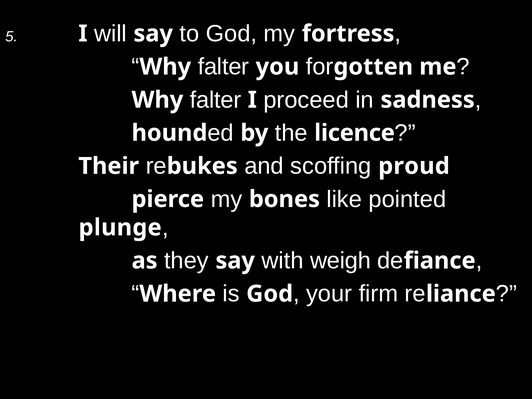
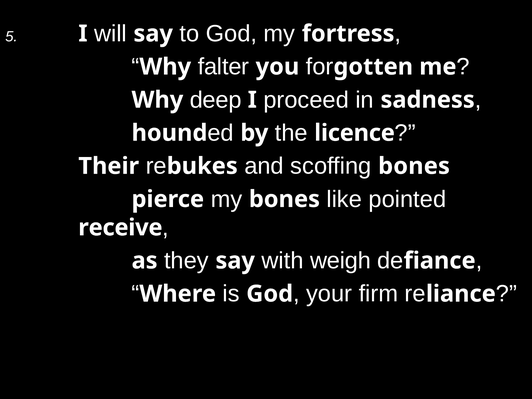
falter: falter -> deep (216, 100)
scoffing proud: proud -> bones (414, 166)
plunge: plunge -> receive (120, 228)
